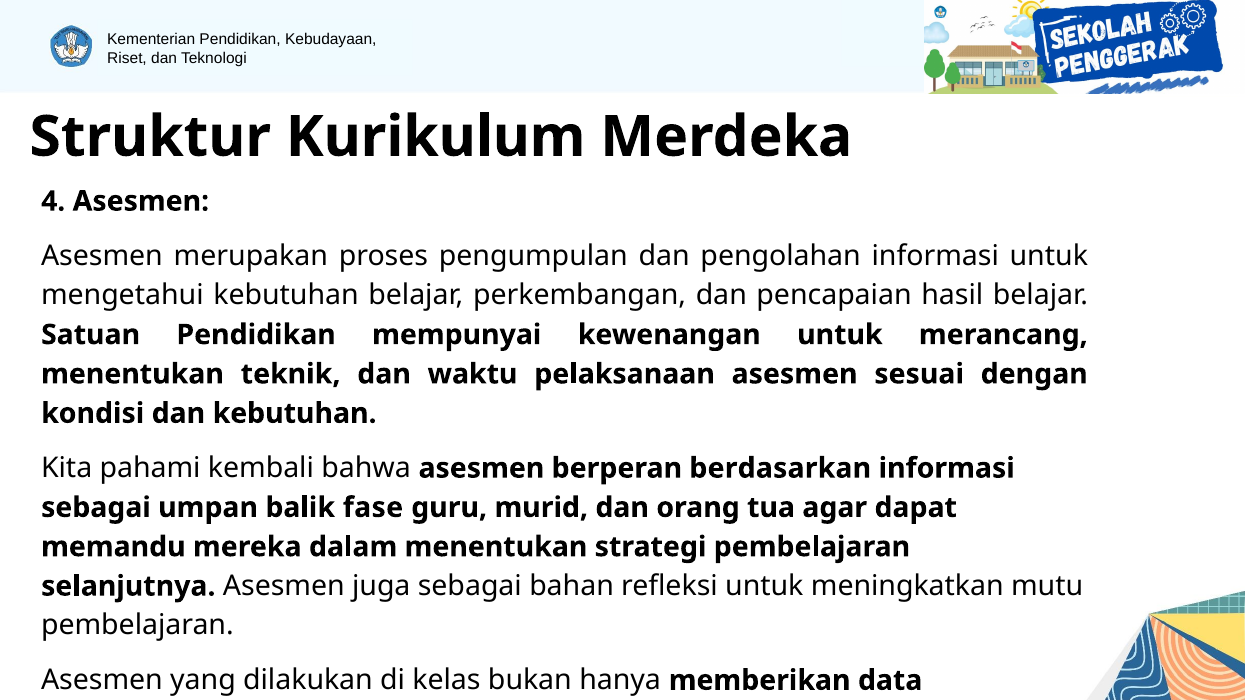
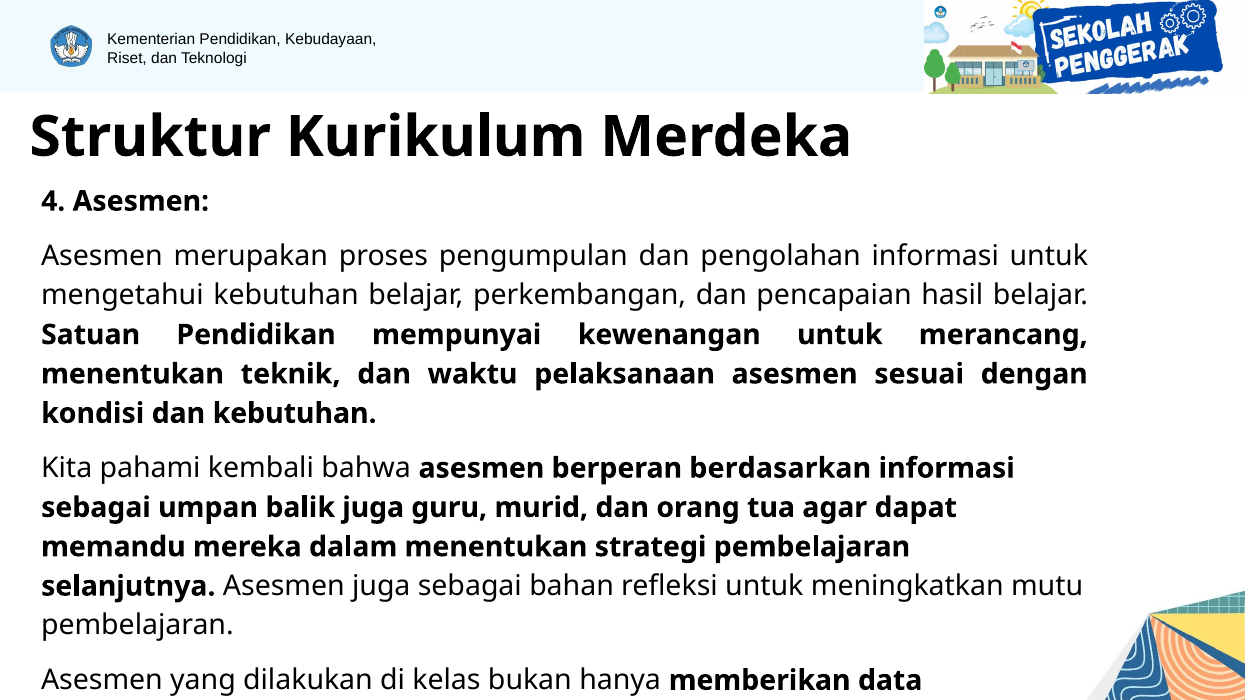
balik fase: fase -> juga (373, 508)
